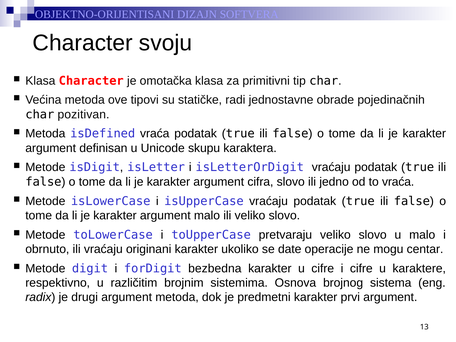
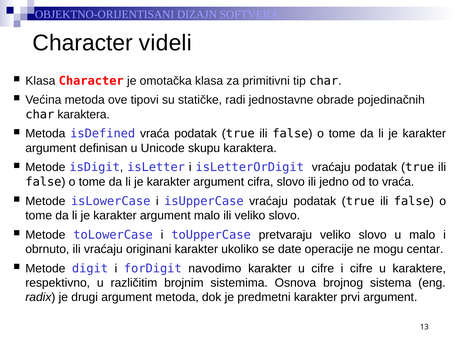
svoju: svoju -> videli (165, 43)
char pozitivan: pozitivan -> karaktera (84, 114)
bezbedna: bezbedna -> navodimo (215, 268)
